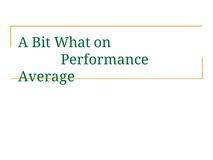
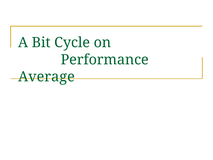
What: What -> Cycle (72, 43)
